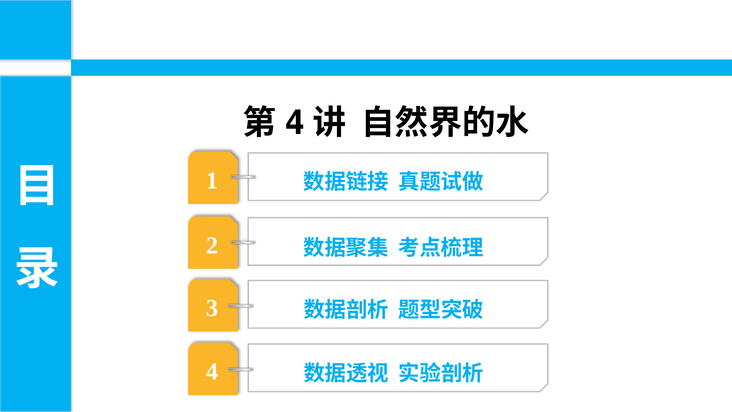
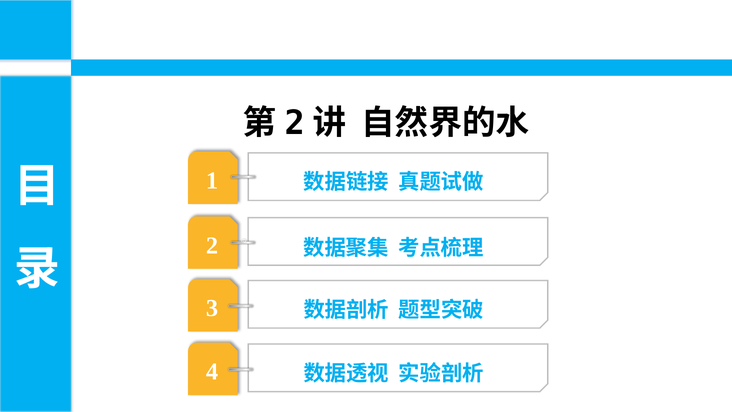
4: 4 -> 2 (295, 123)
